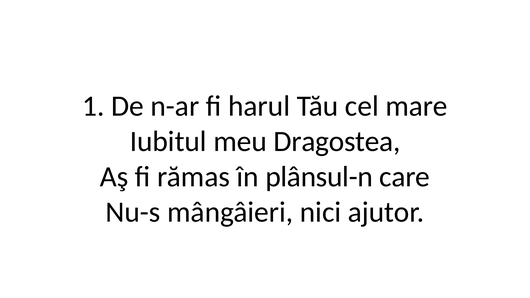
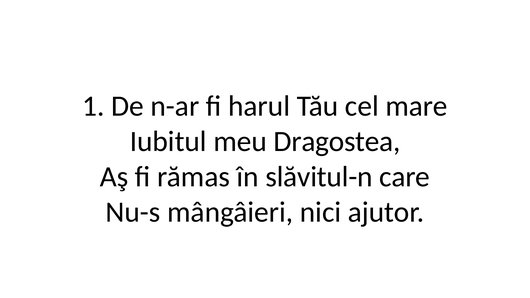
plânsul-n: plânsul-n -> slăvitul-n (319, 177)
